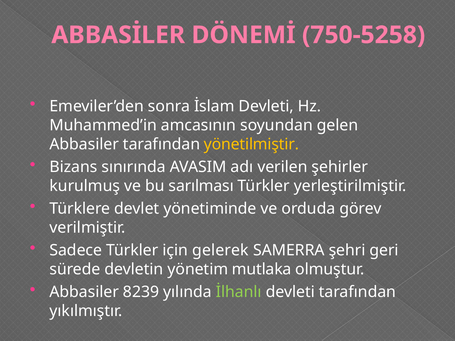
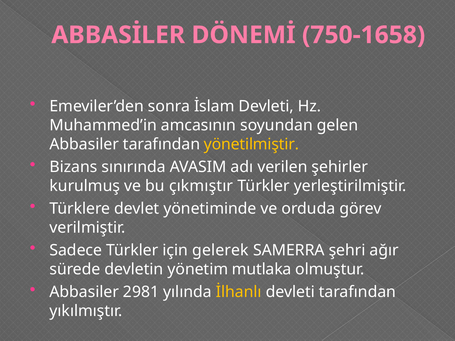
750-5258: 750-5258 -> 750-1658 (364, 35)
sarılması: sarılması -> çıkmıştır (201, 186)
geri: geri -> ağır (384, 251)
8239: 8239 -> 2981 (141, 292)
İlhanlı colour: light green -> yellow (239, 292)
